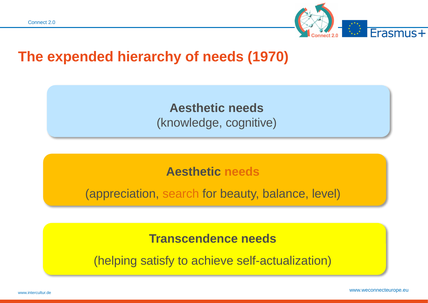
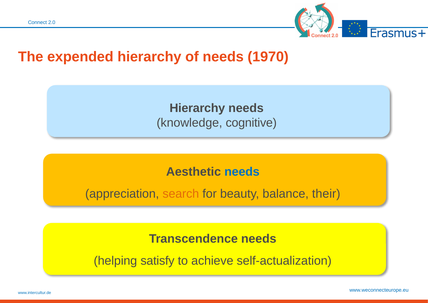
Aesthetic: Aesthetic -> Hierarchy (197, 108)
needs colour: orange -> blue (242, 172)
level: level -> their (326, 193)
